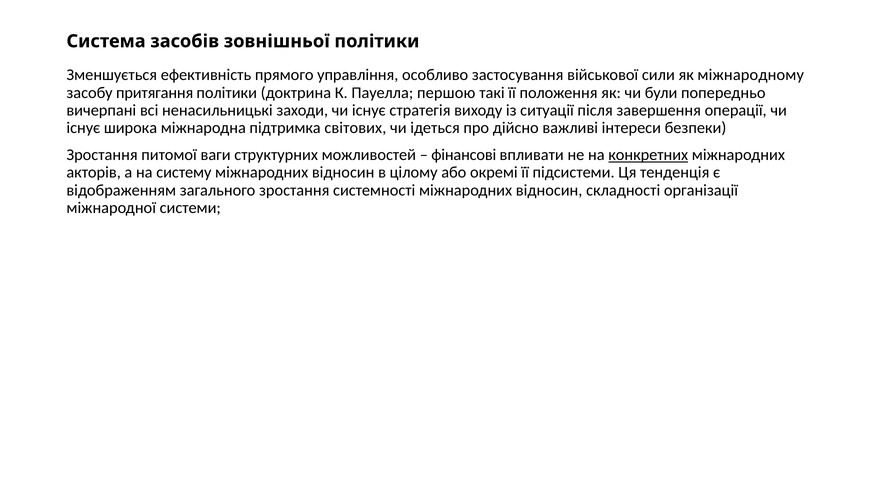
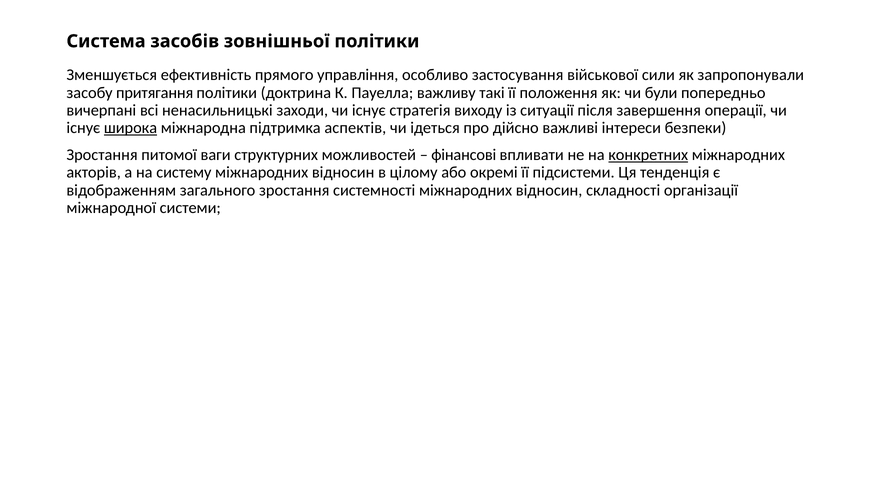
міжнародному: міжнародному -> запропонували (751, 75)
першою: першою -> важливу (446, 93)
широка underline: none -> present (131, 128)
світових: світових -> аспектів (355, 128)
